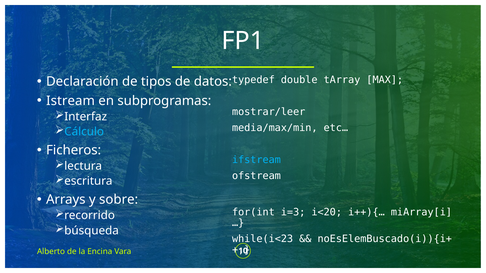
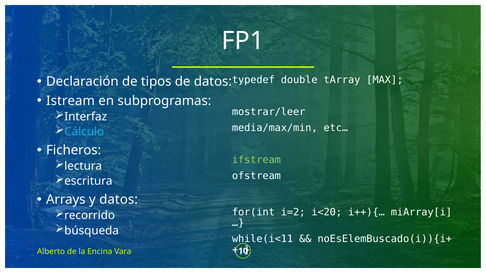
ifstream colour: light blue -> light green (256, 160)
y sobre: sobre -> datos (119, 200)
i=3: i=3 -> i=2 (293, 212)
while(i<23: while(i<23 -> while(i<11 (263, 239)
